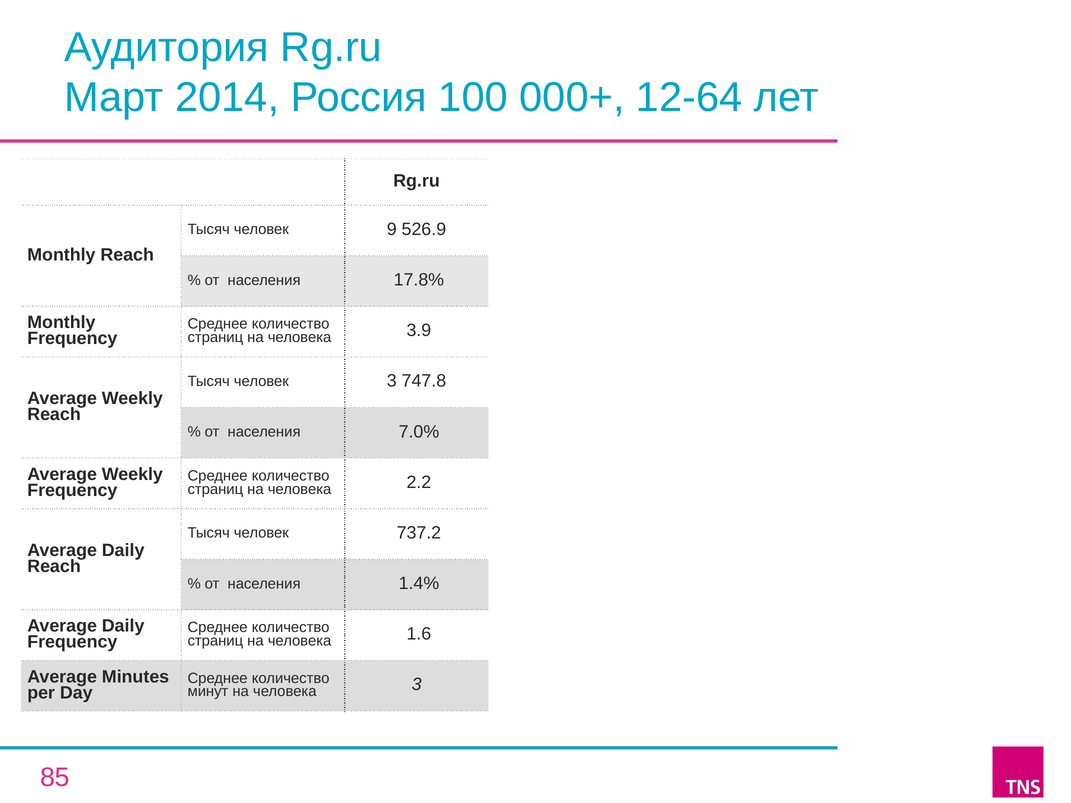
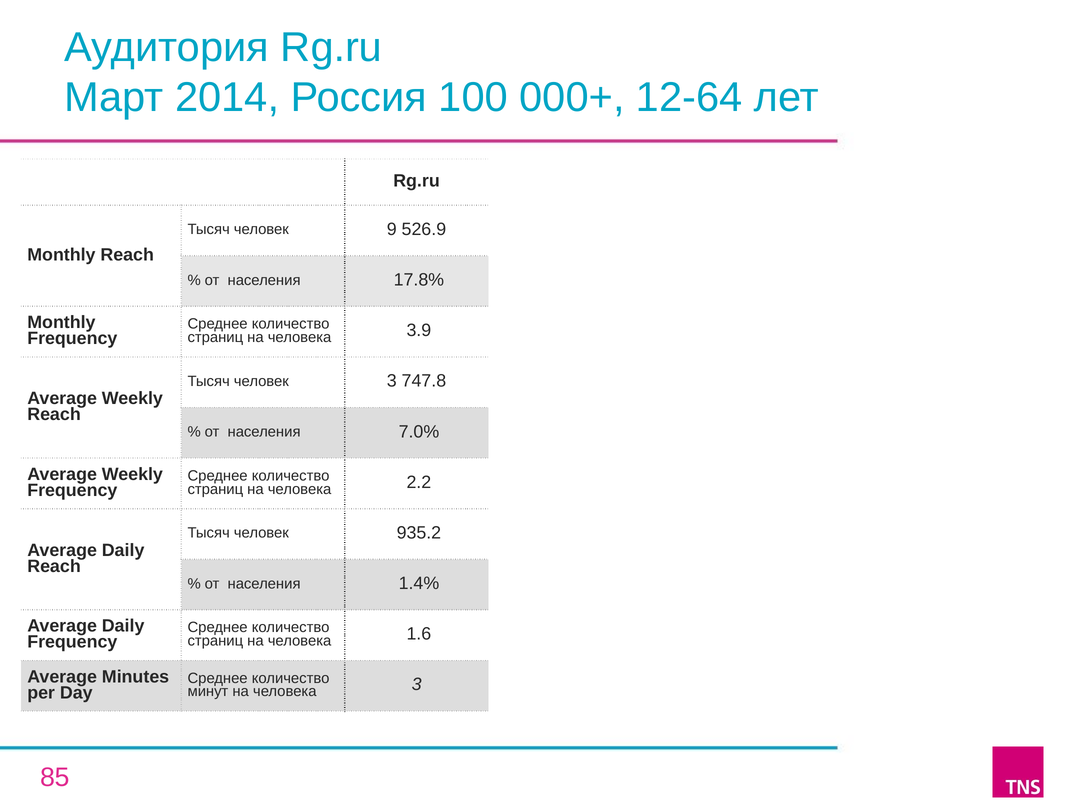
737.2: 737.2 -> 935.2 (419, 533)
